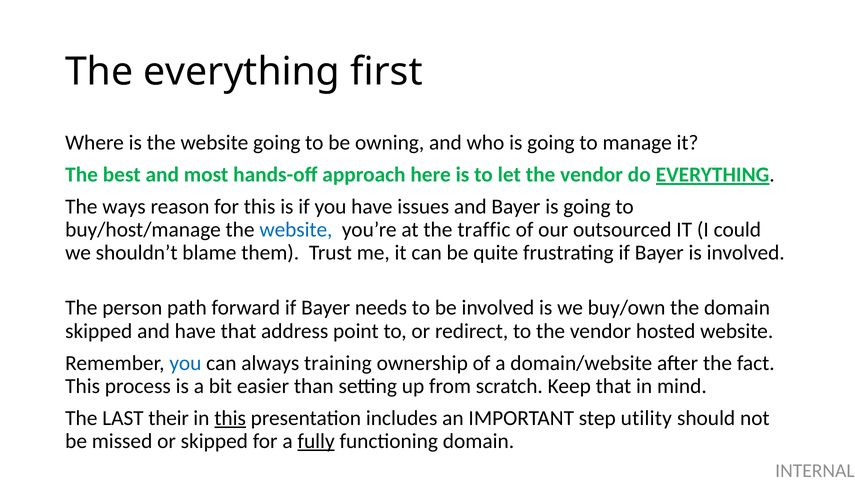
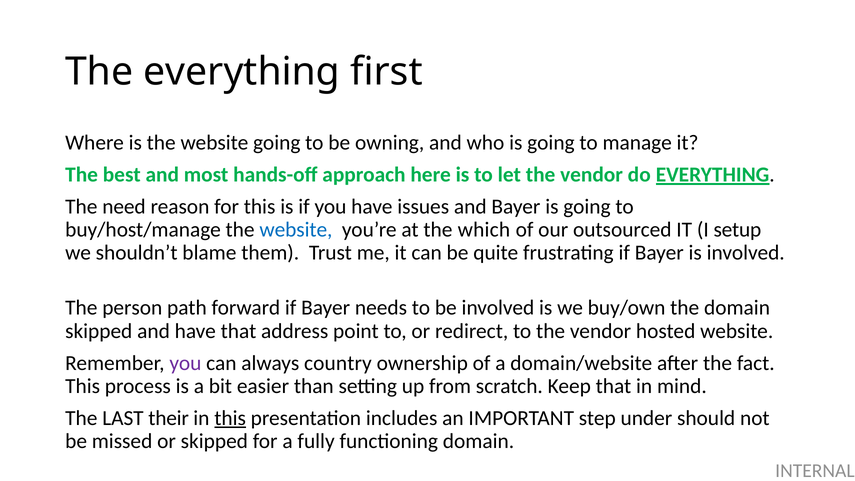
ways: ways -> need (124, 207)
traffic: traffic -> which (484, 230)
could: could -> setup (737, 230)
you colour: blue -> purple (185, 363)
training: training -> country (338, 363)
utility: utility -> under (646, 418)
fully underline: present -> none (316, 441)
